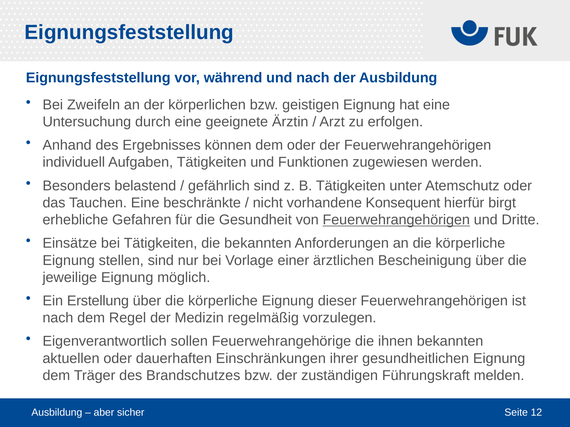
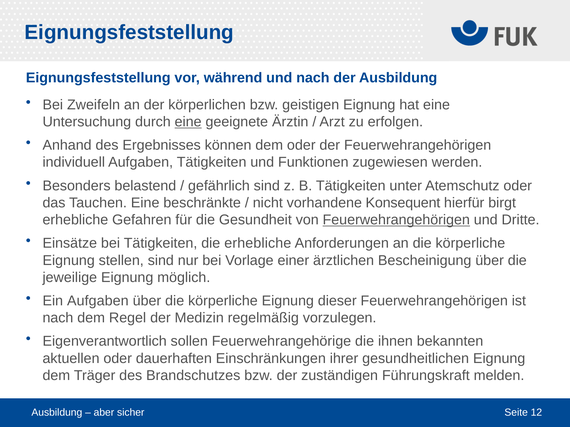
eine underline: none -> present (188, 122)
die bekannten: bekannten -> erhebliche (258, 244)
Ein Erstellung: Erstellung -> Aufgaben (98, 301)
